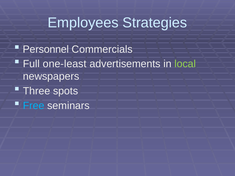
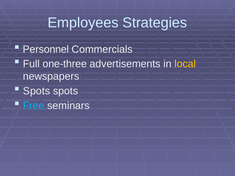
one-least: one-least -> one-three (65, 64)
local colour: light green -> yellow (185, 64)
Three: Three -> Spots (37, 91)
